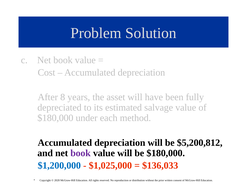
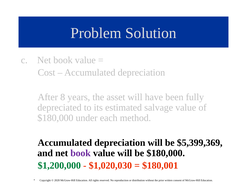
$5,200,812: $5,200,812 -> $5,399,369 (200, 142)
$1,200,000 colour: blue -> green (59, 165)
$1,025,000: $1,025,000 -> $1,020,030 (110, 165)
$136,033: $136,033 -> $180,001 (160, 165)
